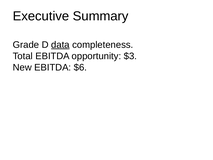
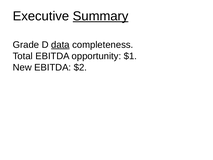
Summary underline: none -> present (101, 16)
$3: $3 -> $1 (130, 56)
$6: $6 -> $2 (80, 67)
